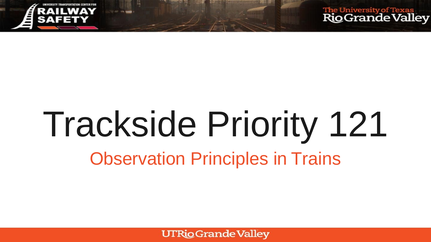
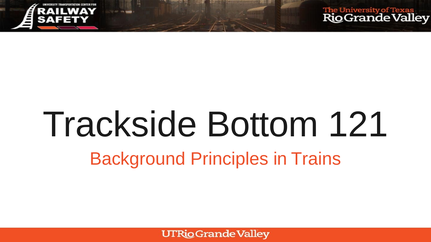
Priority: Priority -> Bottom (262, 125)
Observation: Observation -> Background (138, 159)
